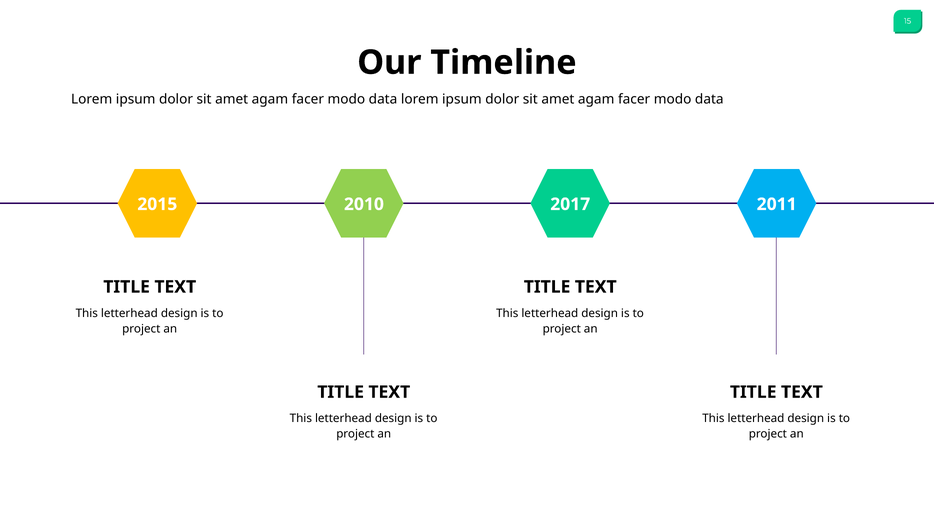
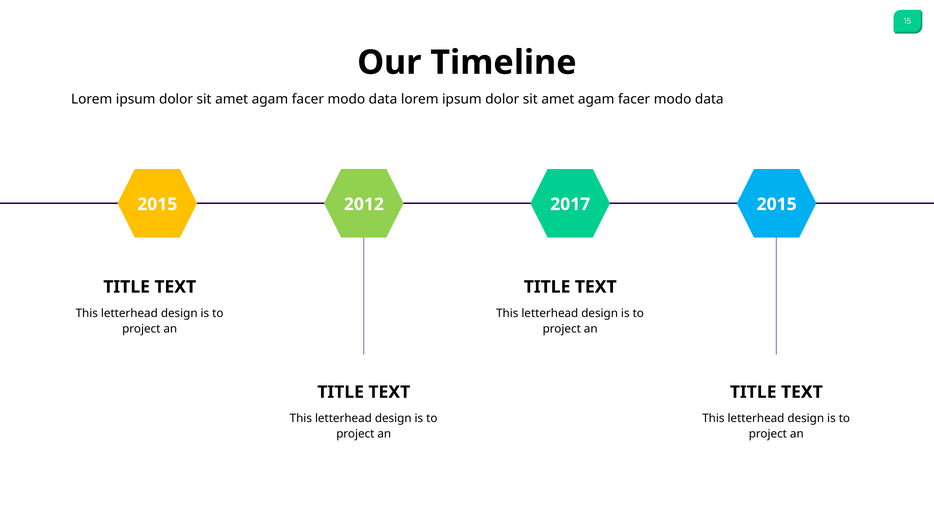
2010: 2010 -> 2012 (364, 204)
2017 2011: 2011 -> 2015 (777, 204)
